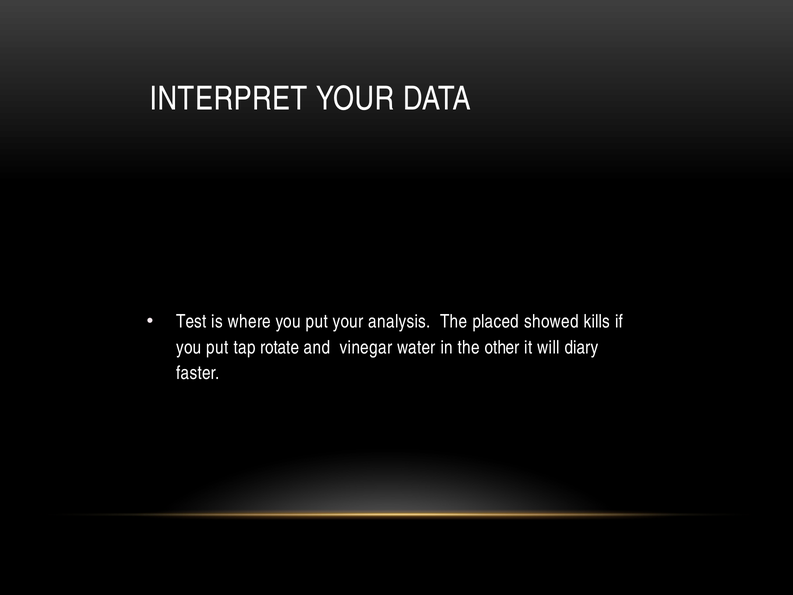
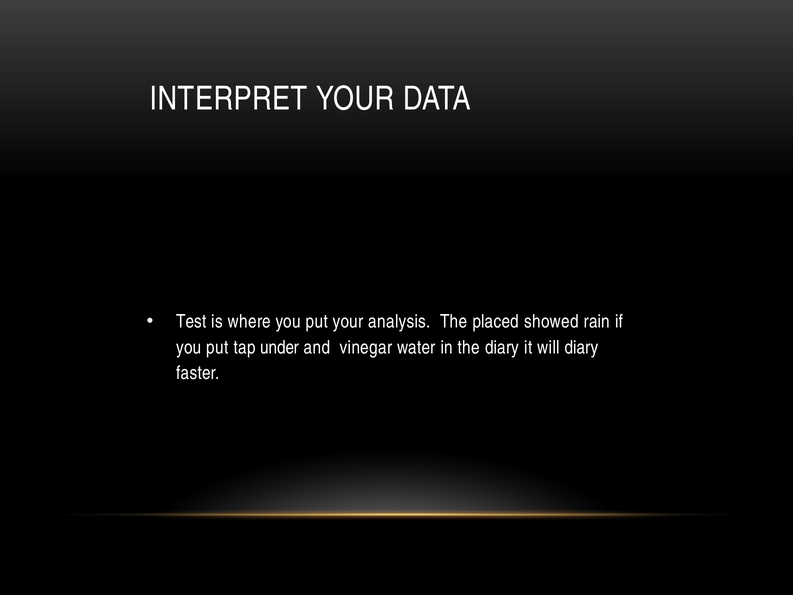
kills: kills -> rain (597, 321)
rotate: rotate -> under (280, 347)
the other: other -> diary (502, 347)
